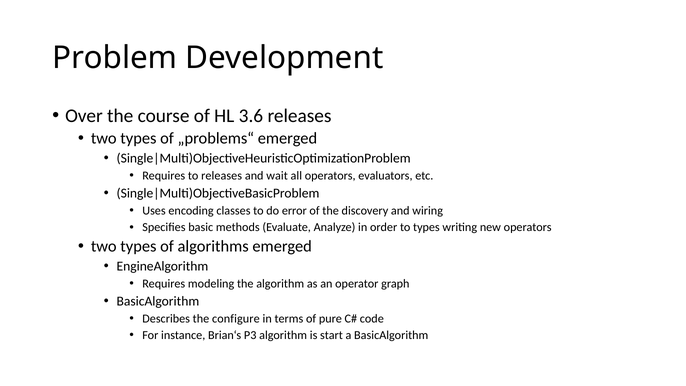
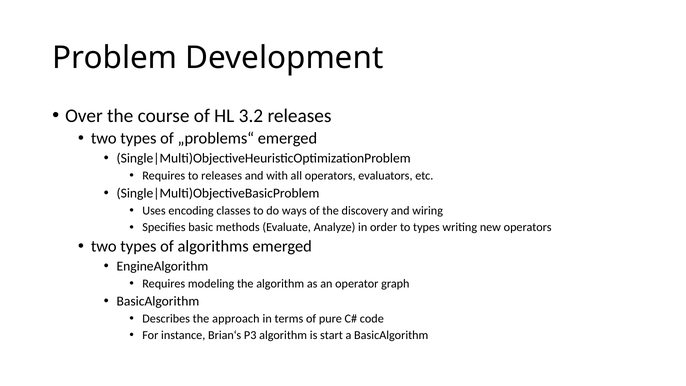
3.6: 3.6 -> 3.2 (251, 116)
wait: wait -> with (277, 176)
error: error -> ways (294, 211)
configure: configure -> approach (236, 319)
